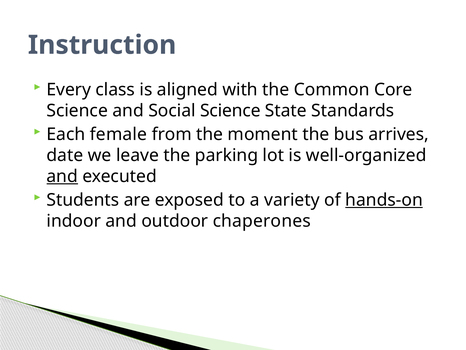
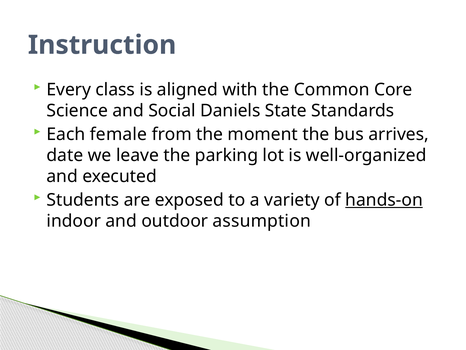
Social Science: Science -> Daniels (230, 110)
and underline: present -> none (62, 176)
chaperones: chaperones -> assumption (262, 221)
